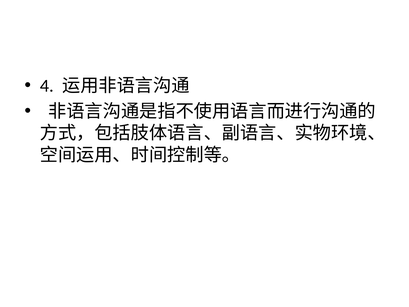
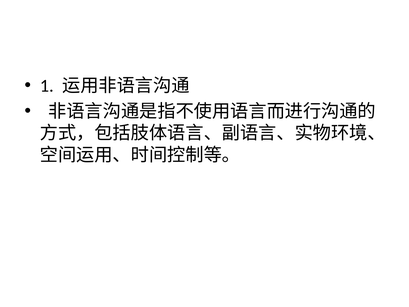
4: 4 -> 1 (47, 86)
